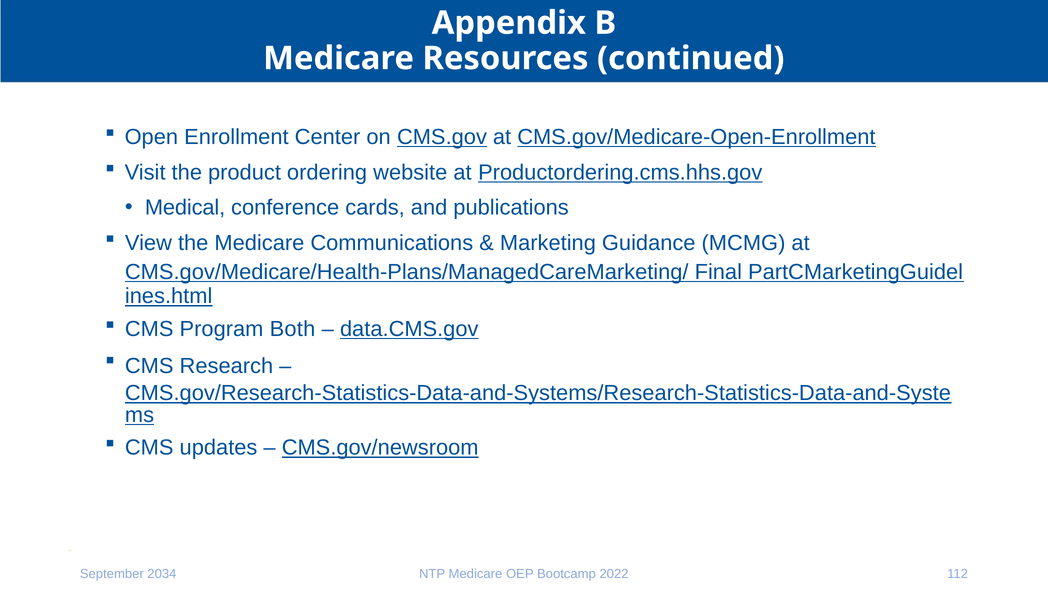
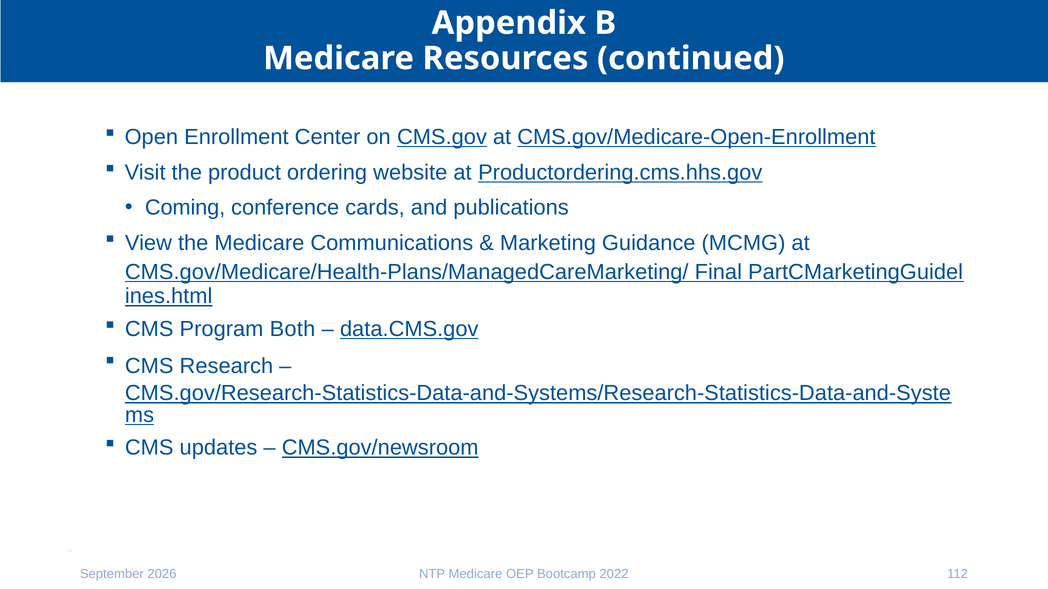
Medical: Medical -> Coming (185, 208)
2034: 2034 -> 2026 (162, 575)
